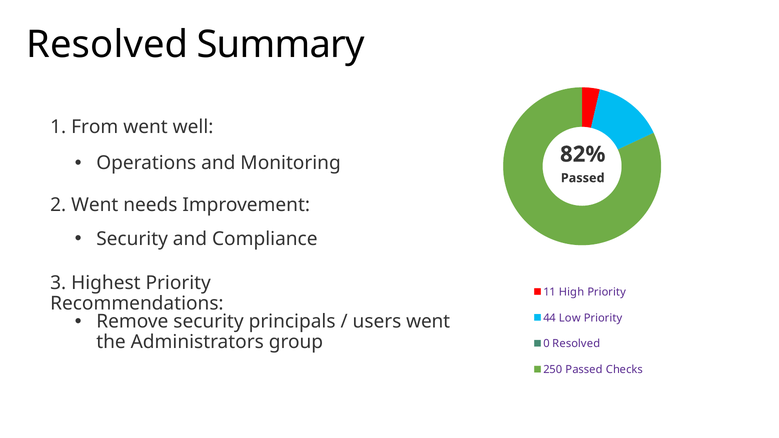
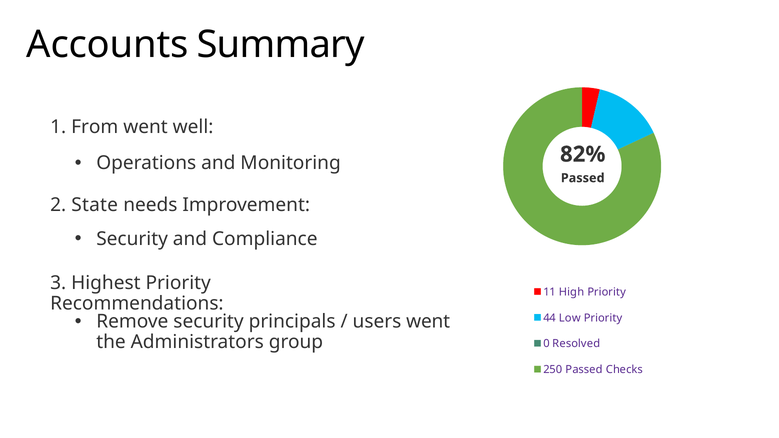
Resolved: Resolved -> Accounts (108, 45)
2 Went: Went -> State (95, 205)
